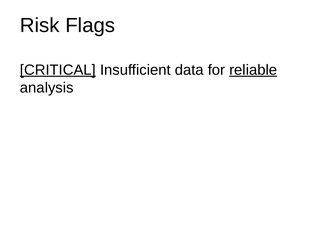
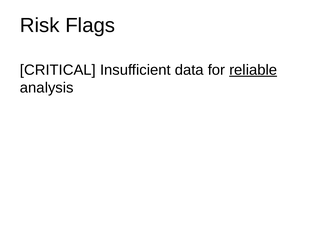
CRITICAL underline: present -> none (58, 70)
